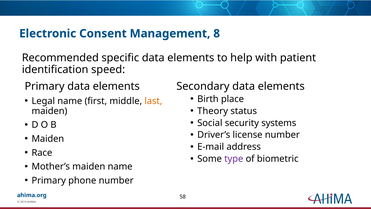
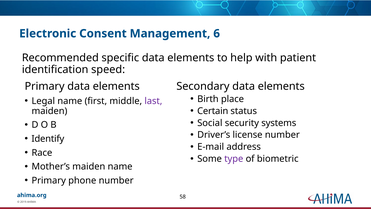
8: 8 -> 6 (217, 33)
last colour: orange -> purple (153, 101)
Theory: Theory -> Certain (213, 111)
Maiden: Maiden -> Identify (48, 139)
